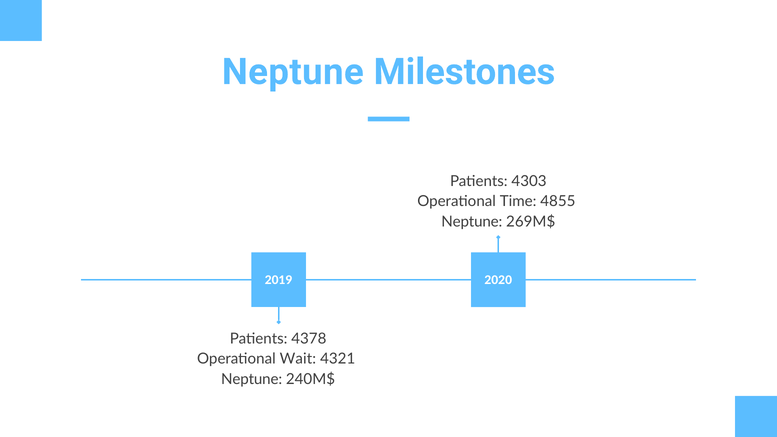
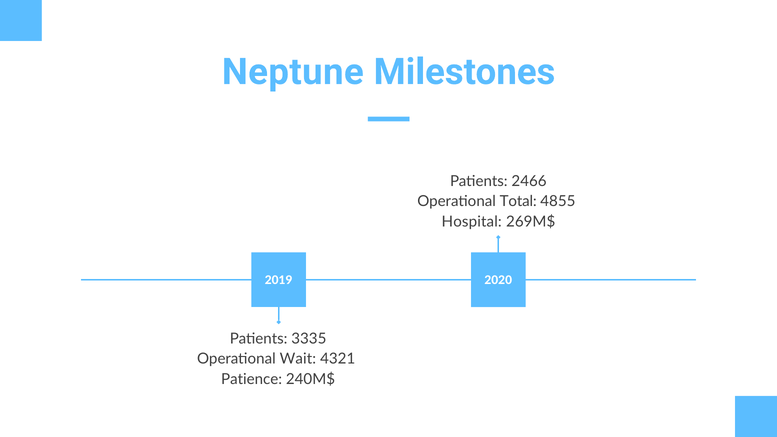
4303: 4303 -> 2466 (529, 181)
Time: Time -> Total (518, 201)
Neptune: Neptune -> Hospital (472, 222)
4378: 4378 -> 3335 (309, 339)
Neptune: Neptune -> Patience (252, 379)
